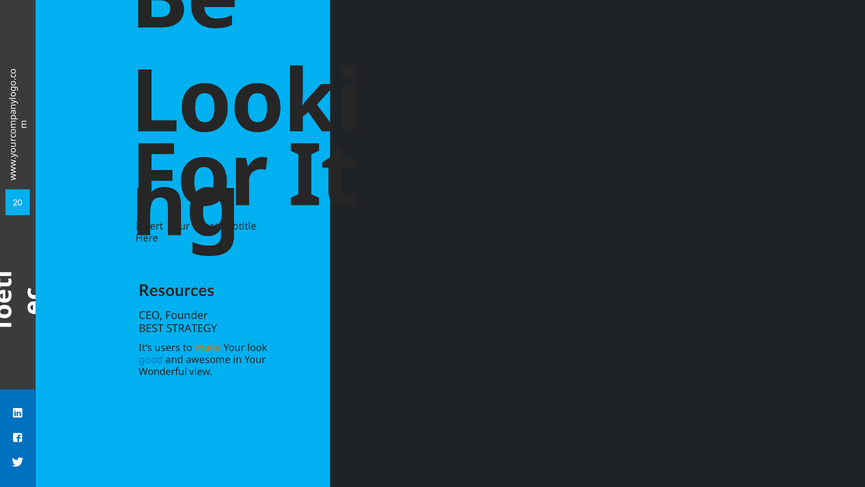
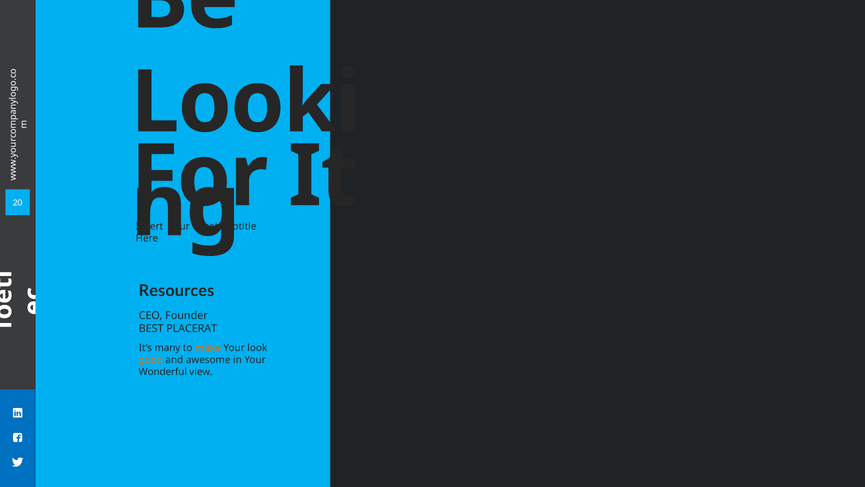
STRATEGY: STRATEGY -> PLACERAT (192, 328)
users: users -> many (167, 348)
good colour: blue -> orange (151, 359)
